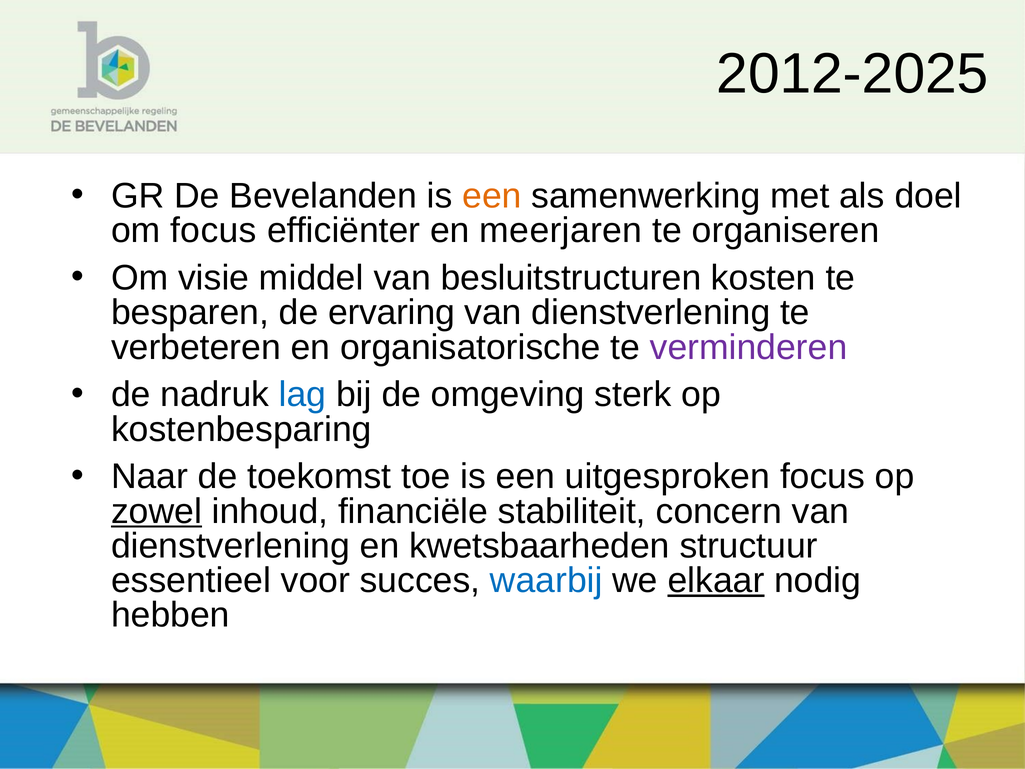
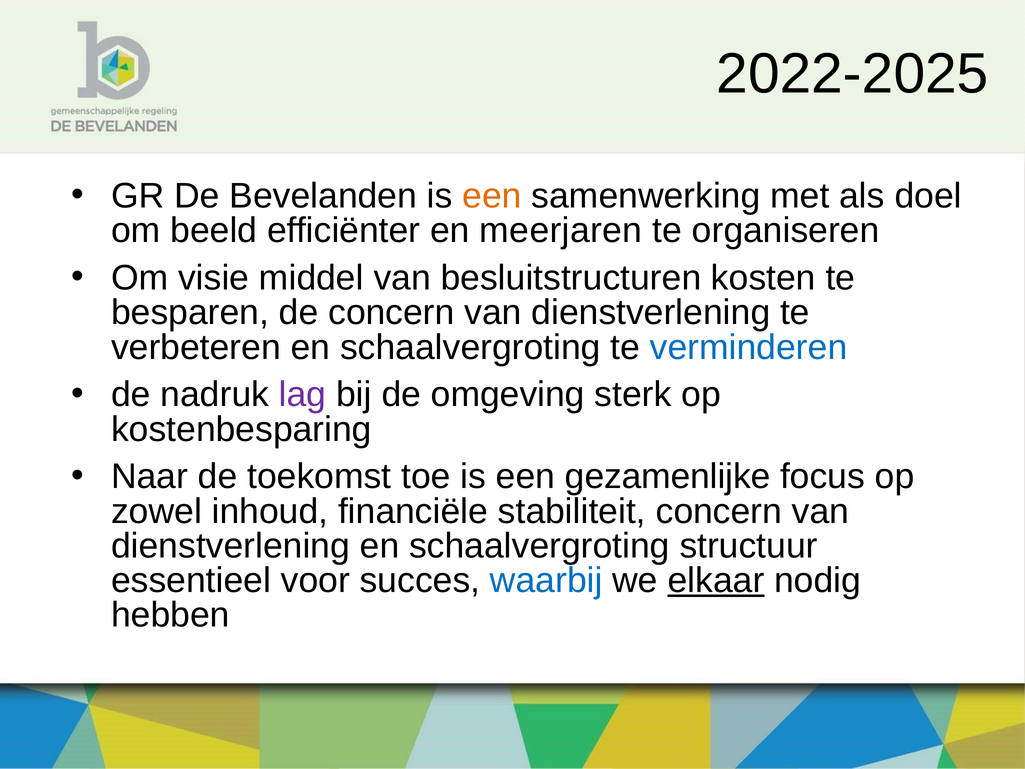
2012-2025: 2012-2025 -> 2022-2025 (852, 74)
om focus: focus -> beeld (214, 231)
de ervaring: ervaring -> concern (391, 313)
verbeteren en organisatorische: organisatorische -> schaalvergroting (470, 347)
verminderen colour: purple -> blue (749, 347)
lag colour: blue -> purple (303, 395)
uitgesproken: uitgesproken -> gezamenlijke (668, 477)
zowel underline: present -> none (157, 511)
dienstverlening en kwetsbaarheden: kwetsbaarheden -> schaalvergroting (539, 546)
